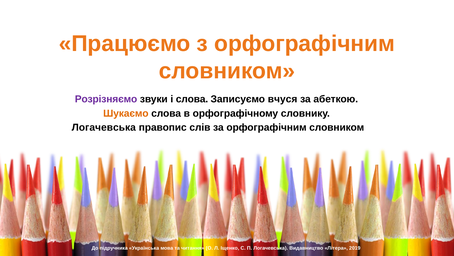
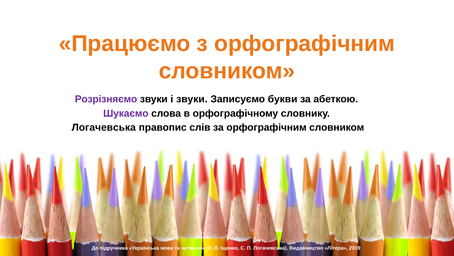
і слова: слова -> звуки (192, 99)
вчуся: вчуся -> букви (283, 99)
Шукаємо colour: orange -> purple (126, 113)
